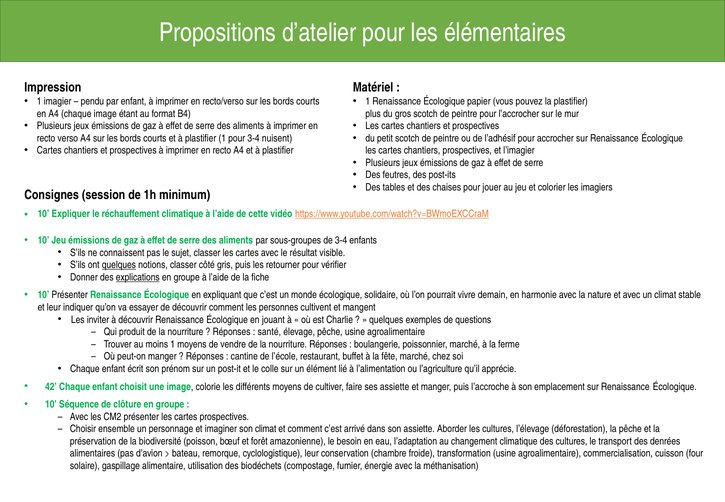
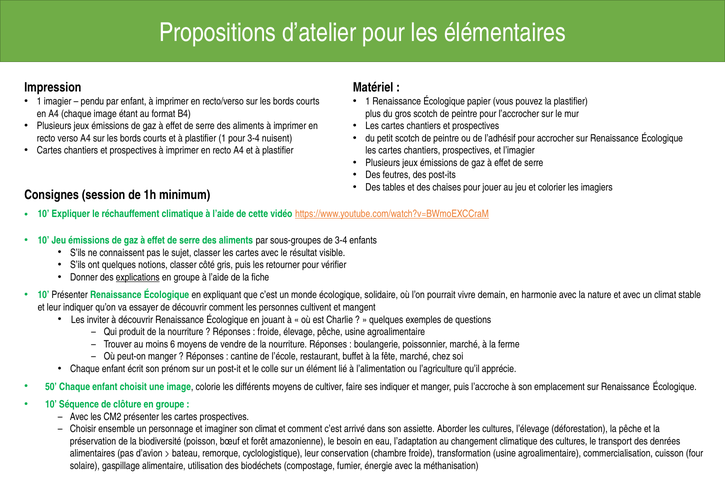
quelques underline: present -> none (119, 265)
santé: santé -> froide (269, 332)
moins 1: 1 -> 6 (173, 344)
42: 42 -> 50 (51, 387)
ses assiette: assiette -> indiquer (395, 387)
